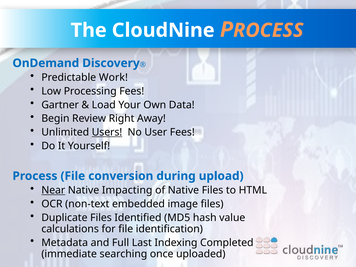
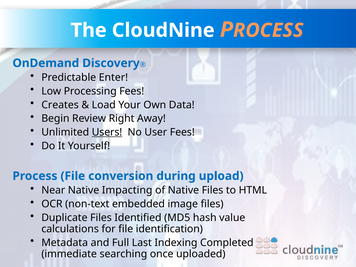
Work: Work -> Enter (113, 77)
Gartner: Gartner -> Creates (60, 105)
Near underline: present -> none (53, 190)
